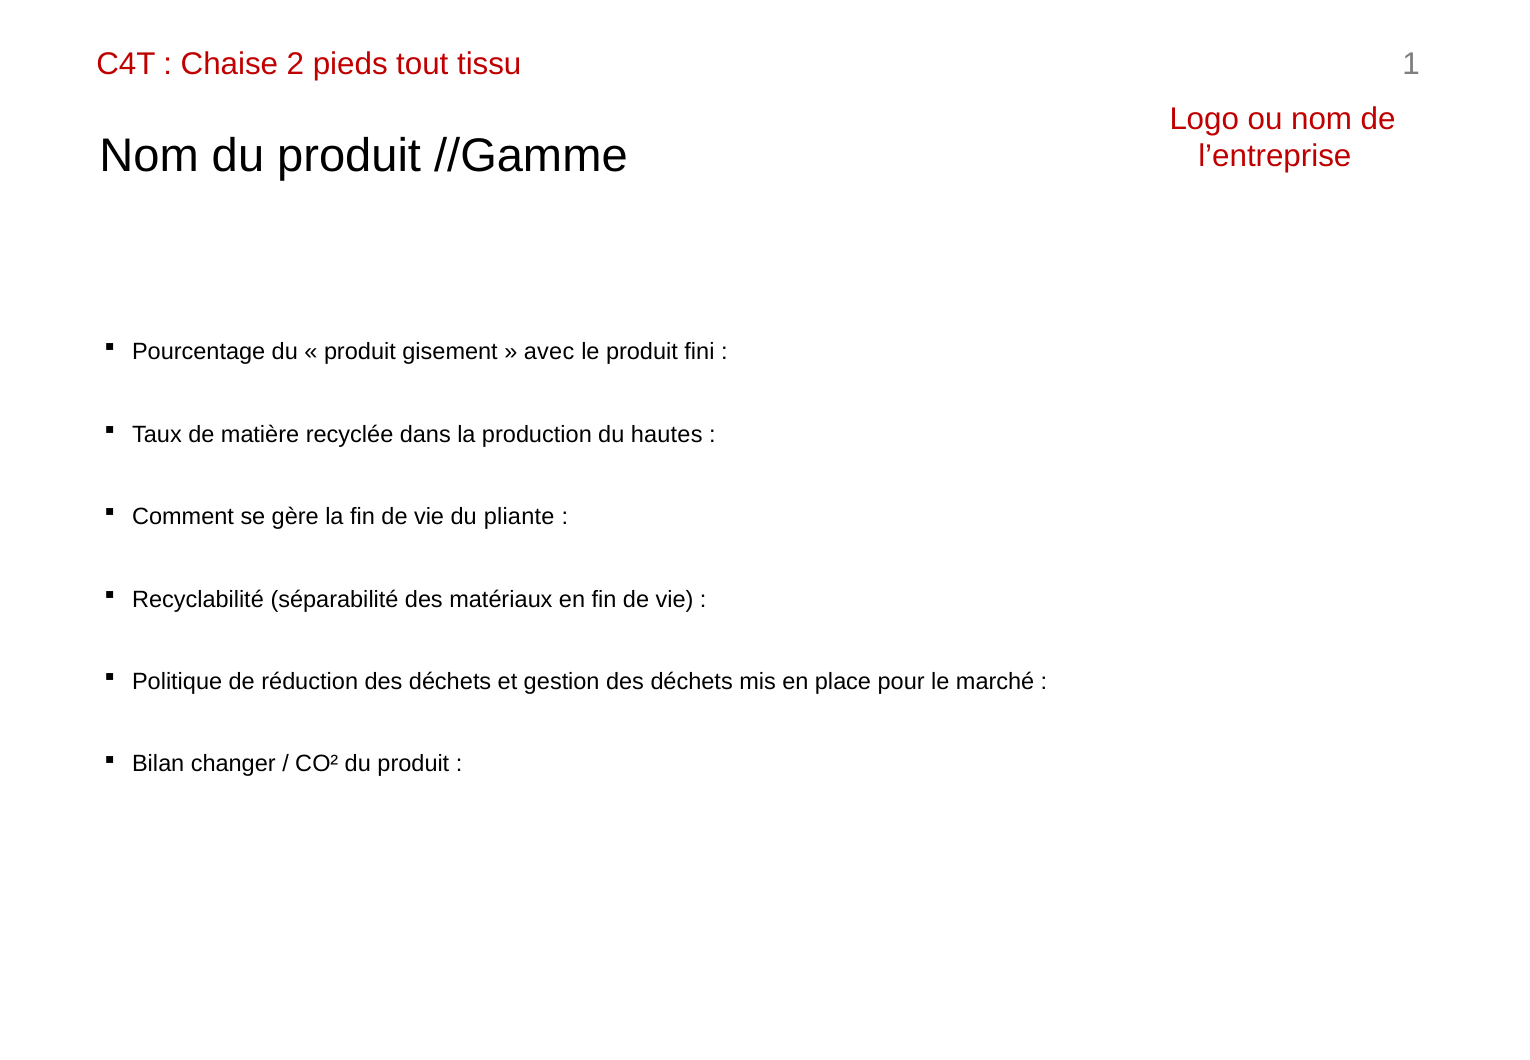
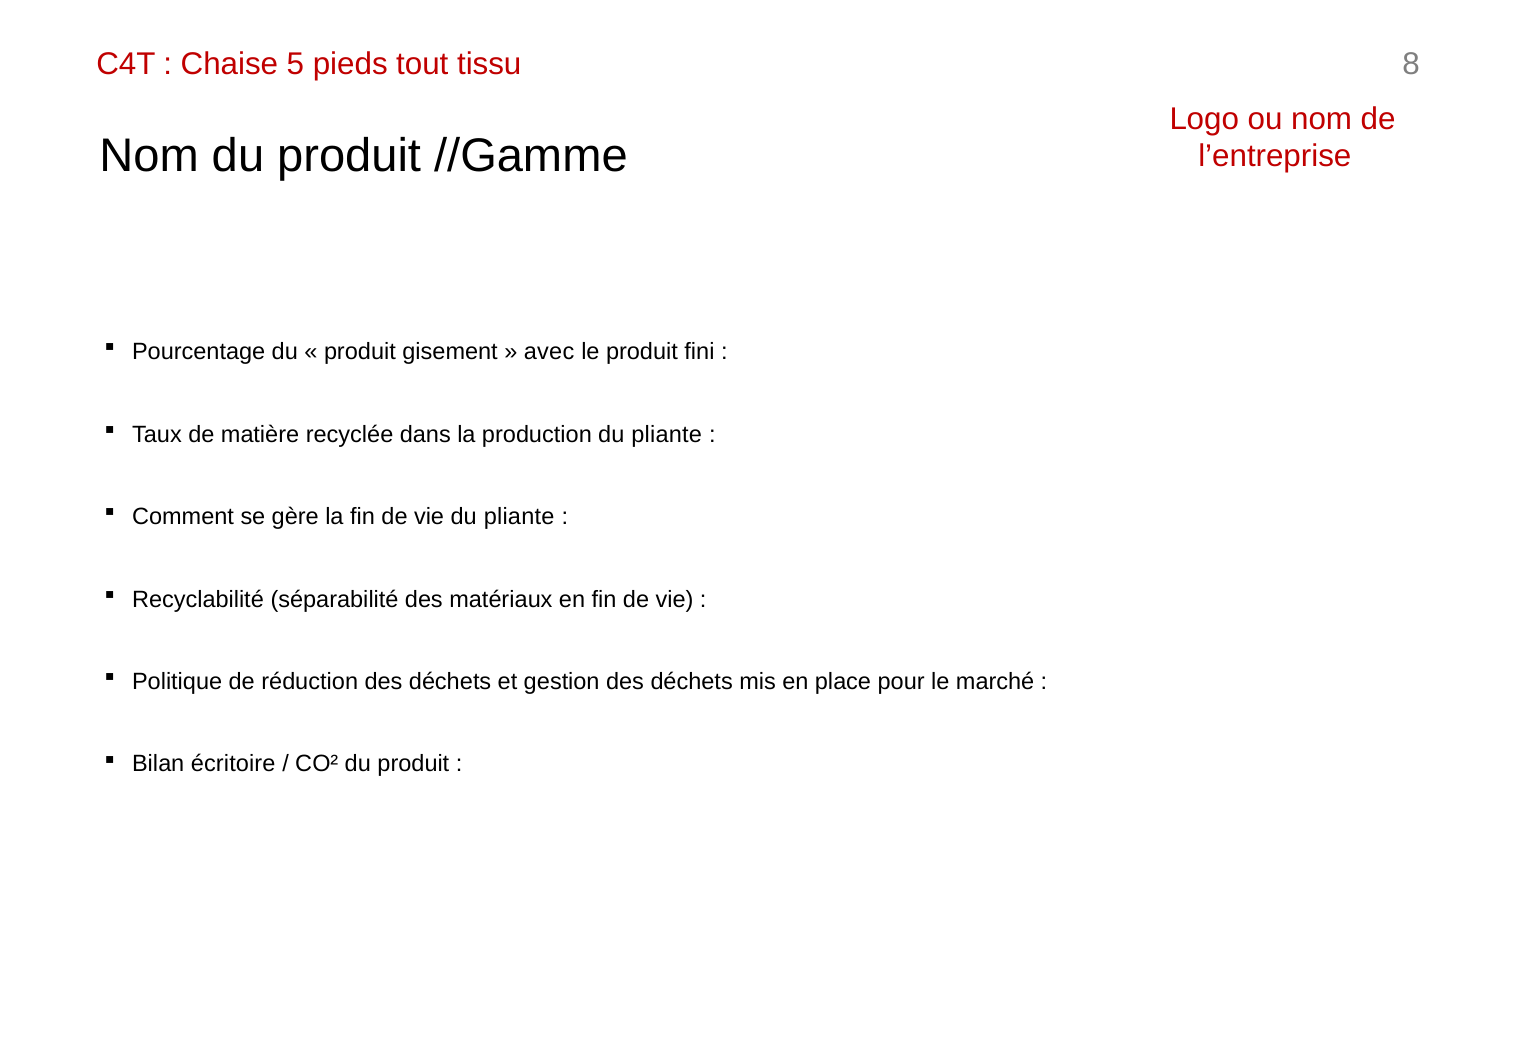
2: 2 -> 5 (295, 65)
1: 1 -> 8 (1411, 65)
production du hautes: hautes -> pliante (667, 434)
changer: changer -> écritoire (233, 764)
